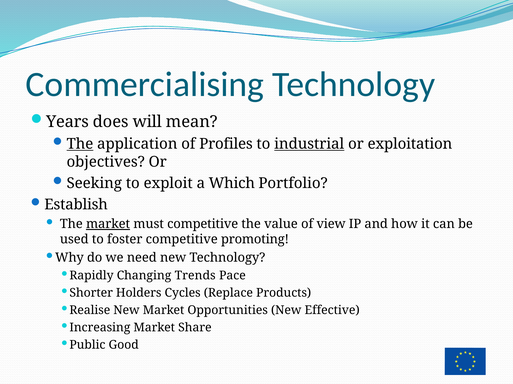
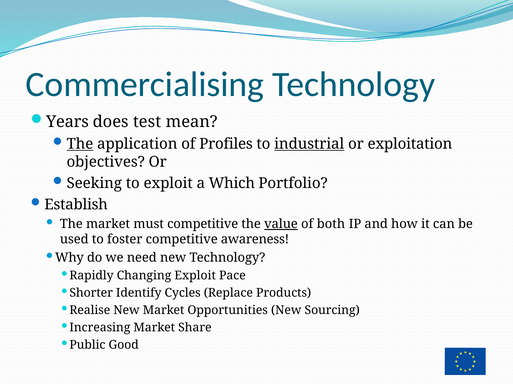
will: will -> test (147, 122)
market underline: present -> none (108, 224)
value underline: none -> present (281, 224)
view: view -> both (331, 224)
promoting: promoting -> awareness (255, 240)
Changing Trends: Trends -> Exploit (195, 276)
Holders: Holders -> Identify (139, 293)
Effective: Effective -> Sourcing (332, 311)
